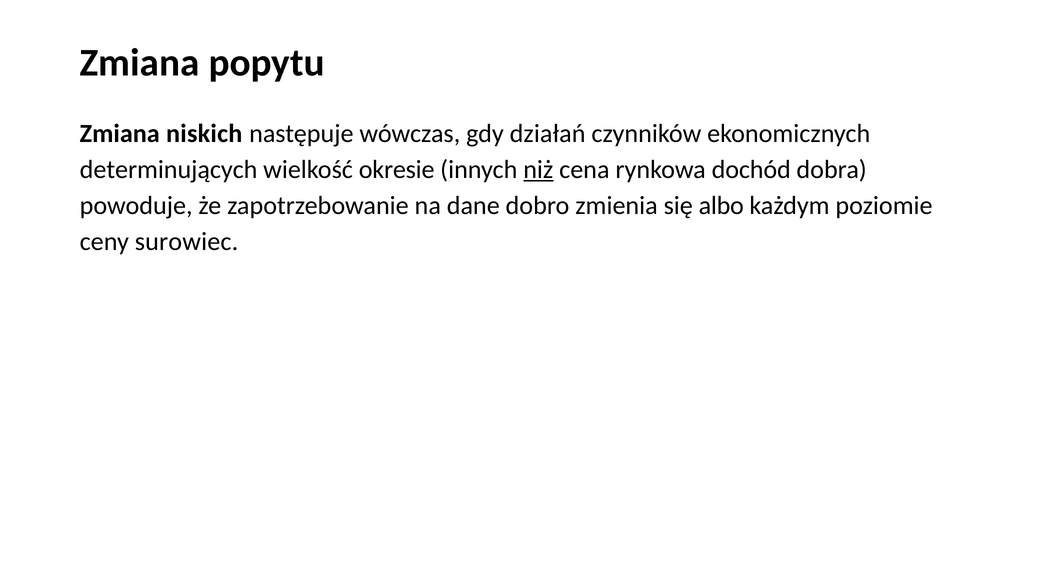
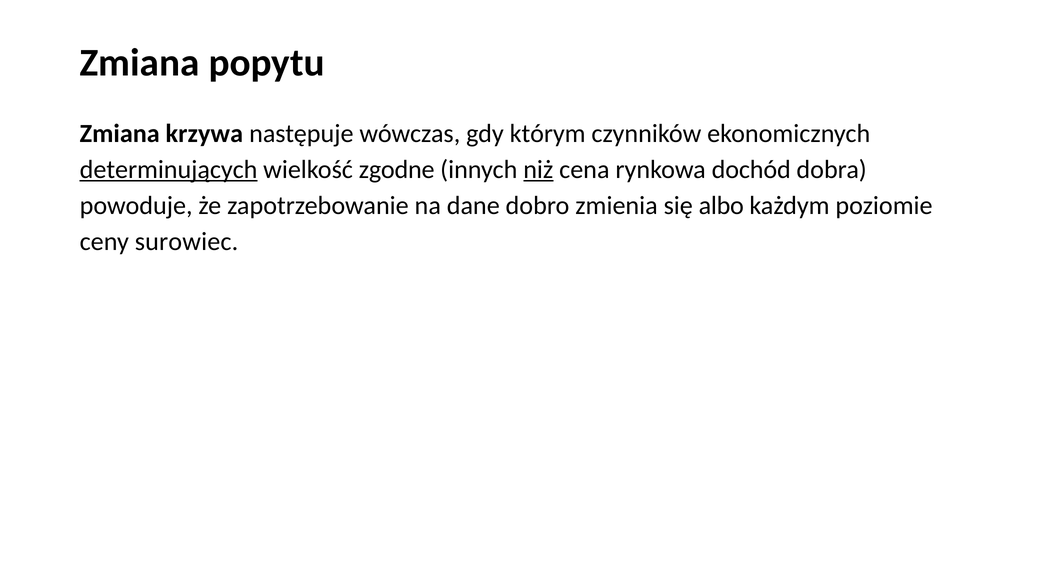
niskich: niskich -> krzywa (204, 134)
działań: działań -> którym (548, 134)
determinujących underline: none -> present (169, 170)
okresie: okresie -> zgodne (397, 170)
